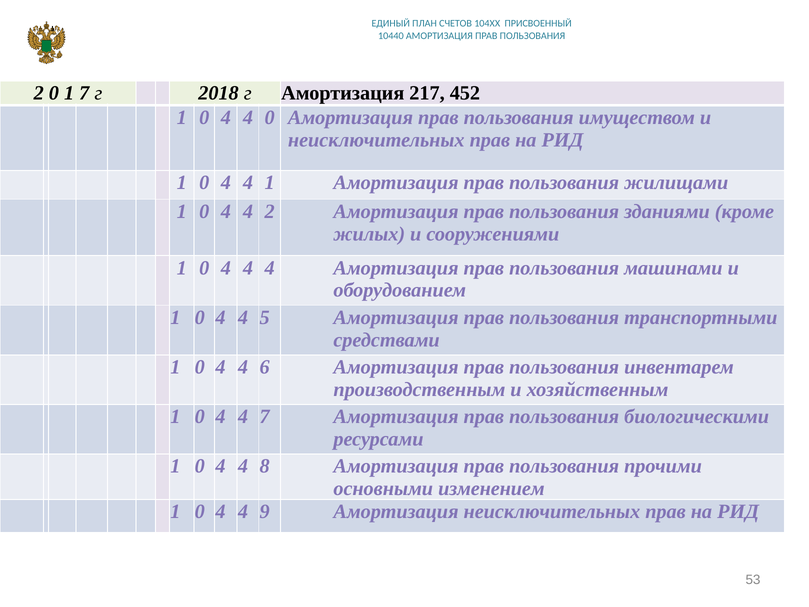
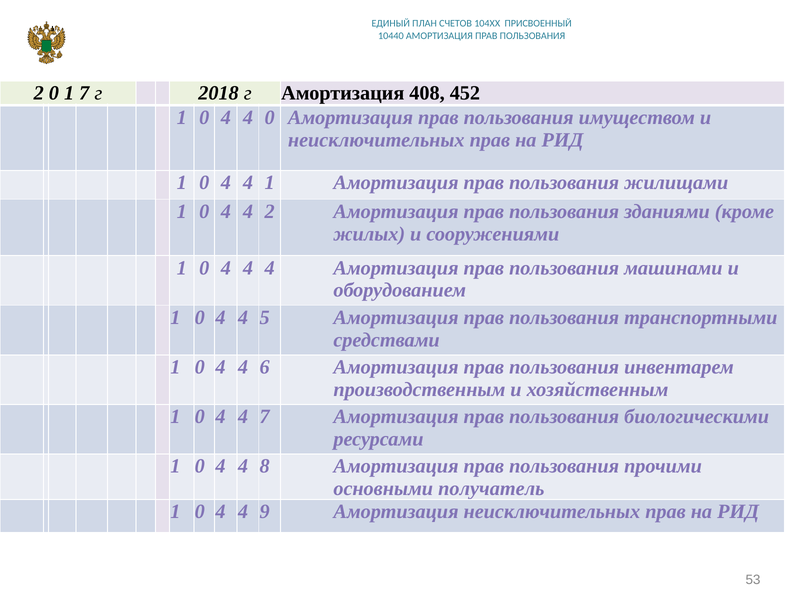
217: 217 -> 408 (427, 93)
изменением: изменением -> получатель (491, 488)
